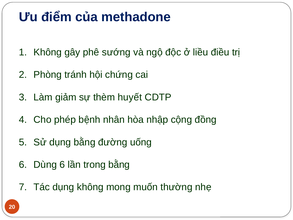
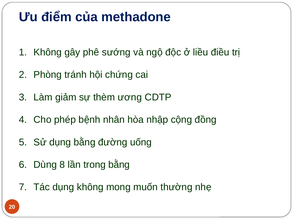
huyết: huyết -> ương (130, 97)
Dùng 6: 6 -> 8 (62, 164)
